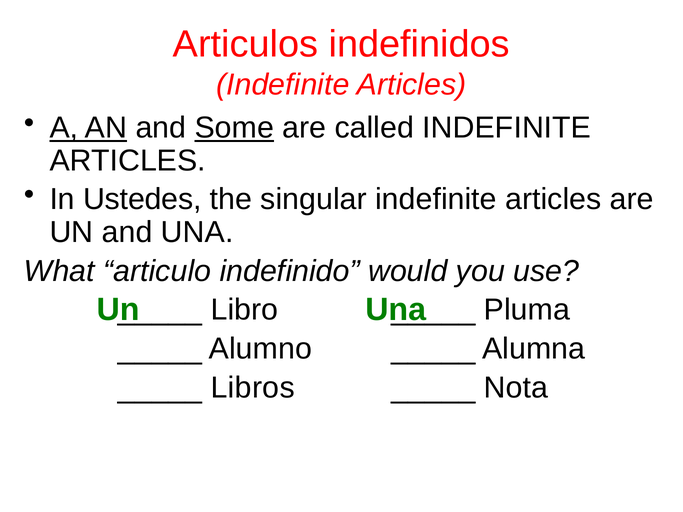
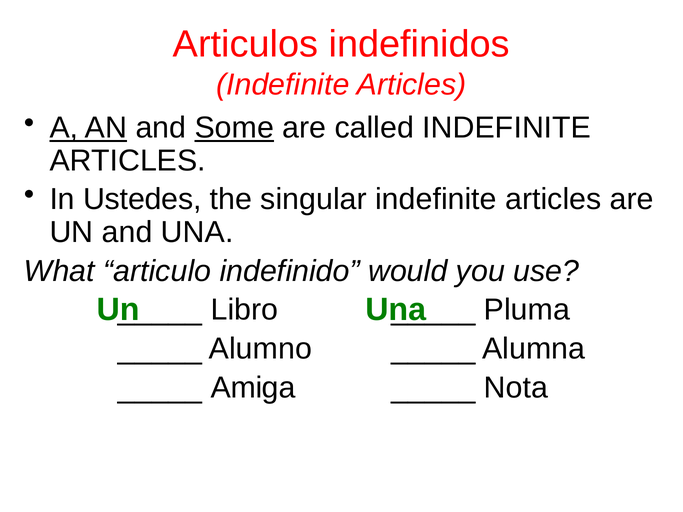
Libros: Libros -> Amiga (253, 388)
